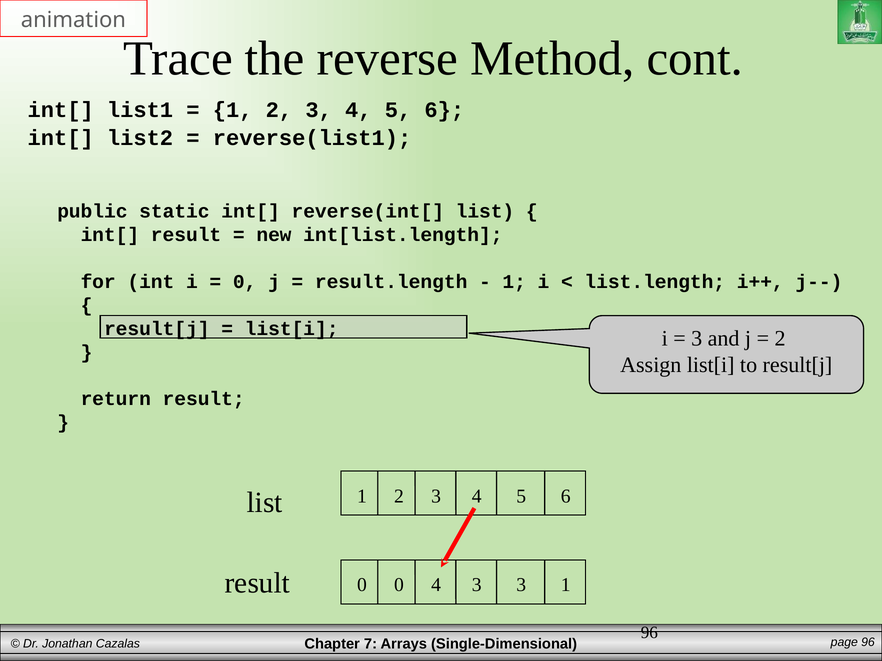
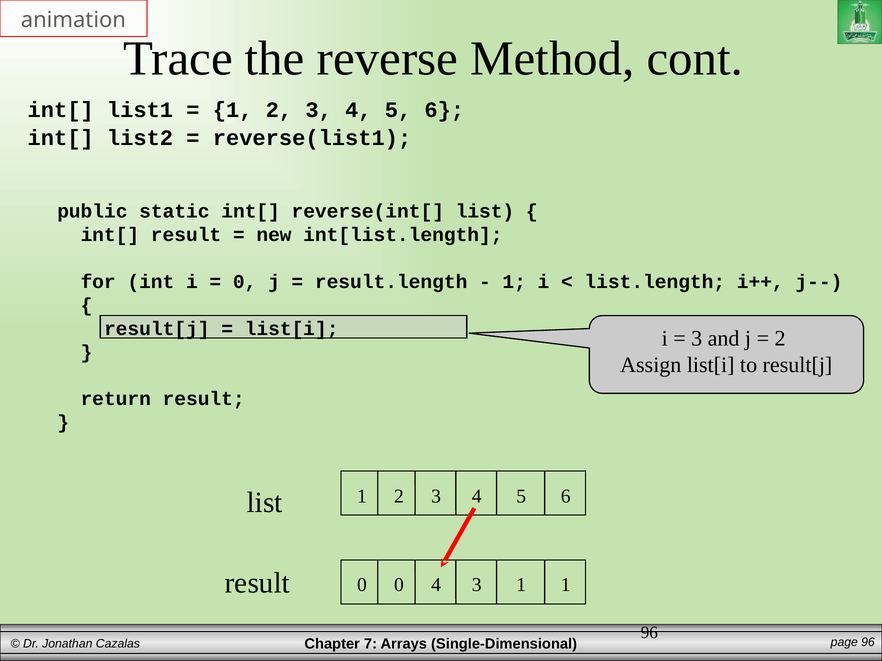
3 3: 3 -> 1 (521, 585)
